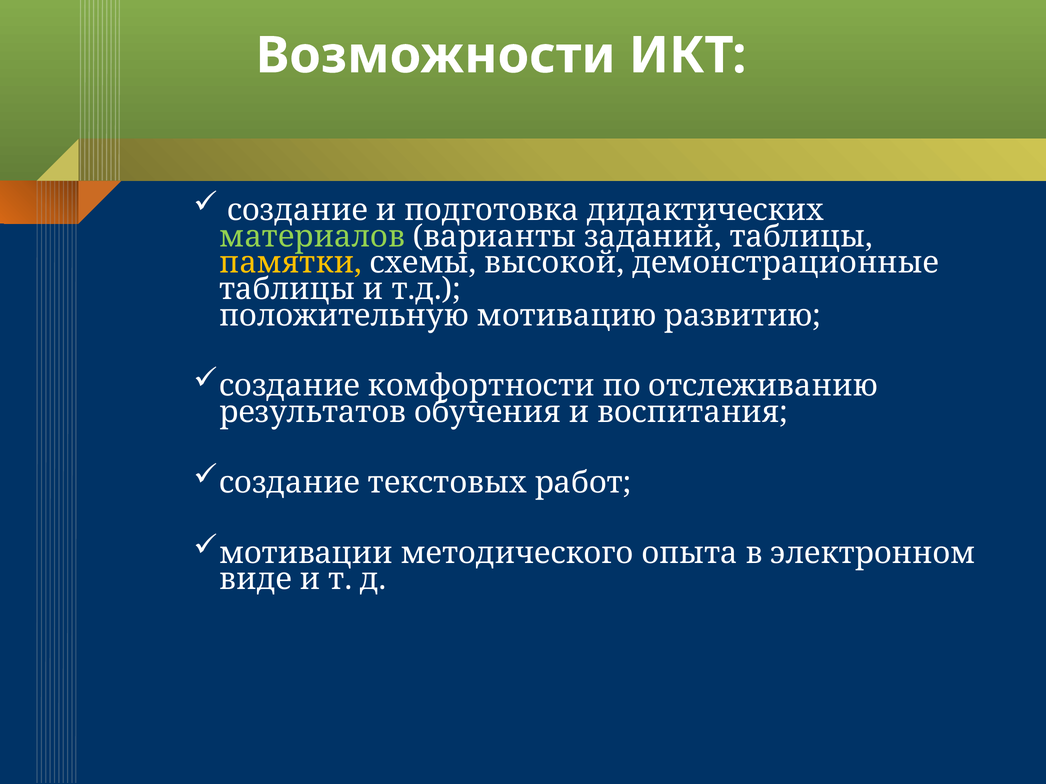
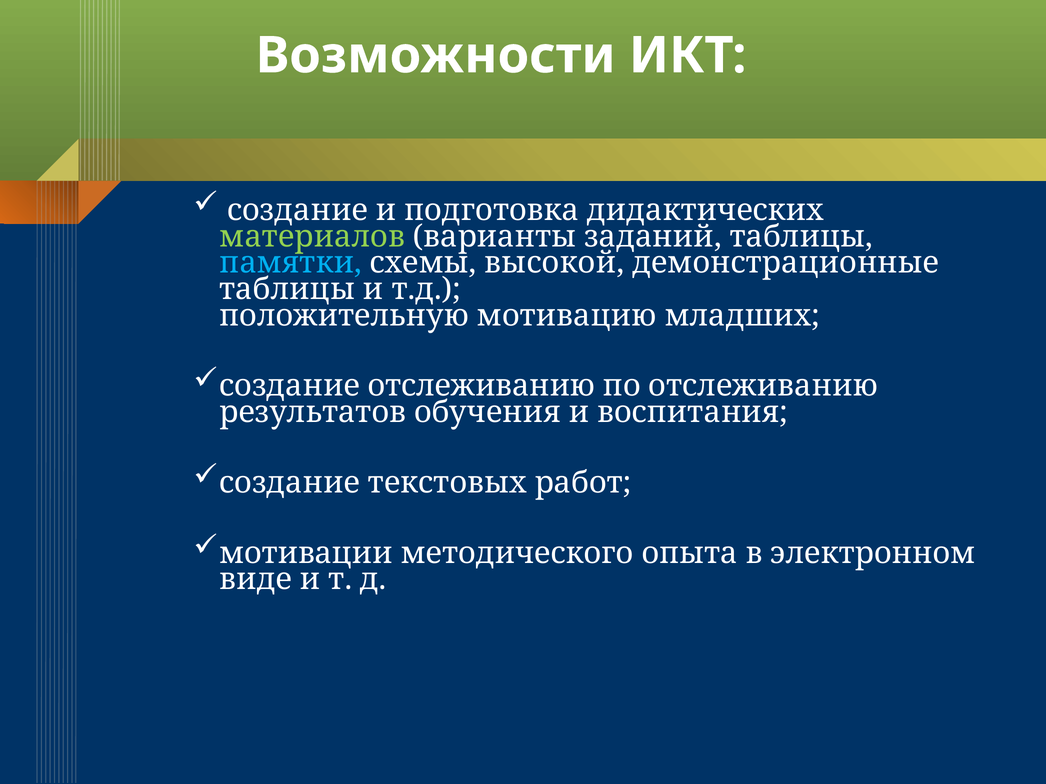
памятки colour: yellow -> light blue (291, 263)
развитию: развитию -> младших (742, 316)
создание комфортности: комфортности -> отслеживанию (482, 386)
